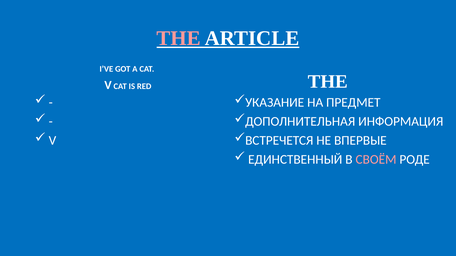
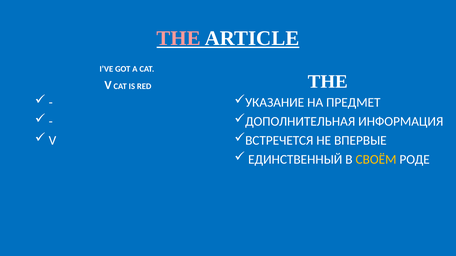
СВОЁМ colour: pink -> yellow (376, 160)
